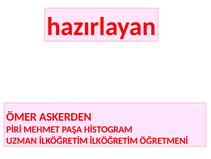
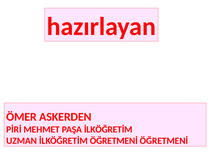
PAŞA HİSTOGRAM: HİSTOGRAM -> İLKÖĞRETİM (108, 129)
İLKÖĞRETİM İLKÖĞRETİM: İLKÖĞRETİM -> ÖĞRETMENİ (114, 140)
